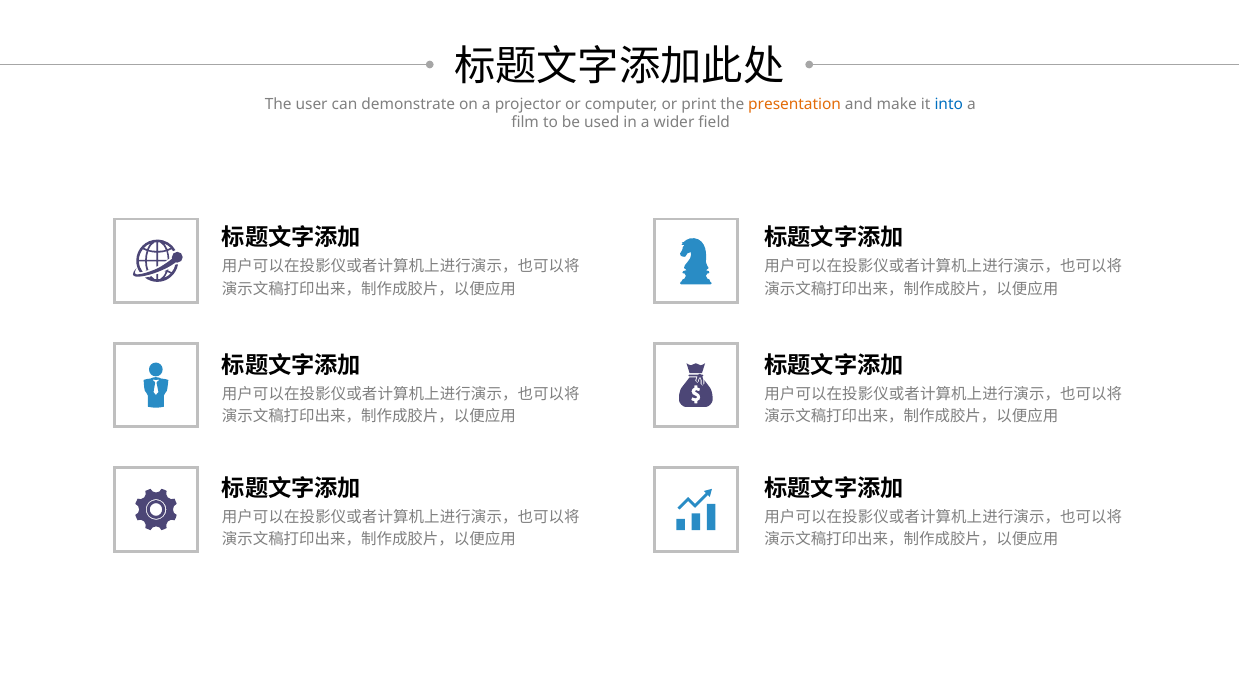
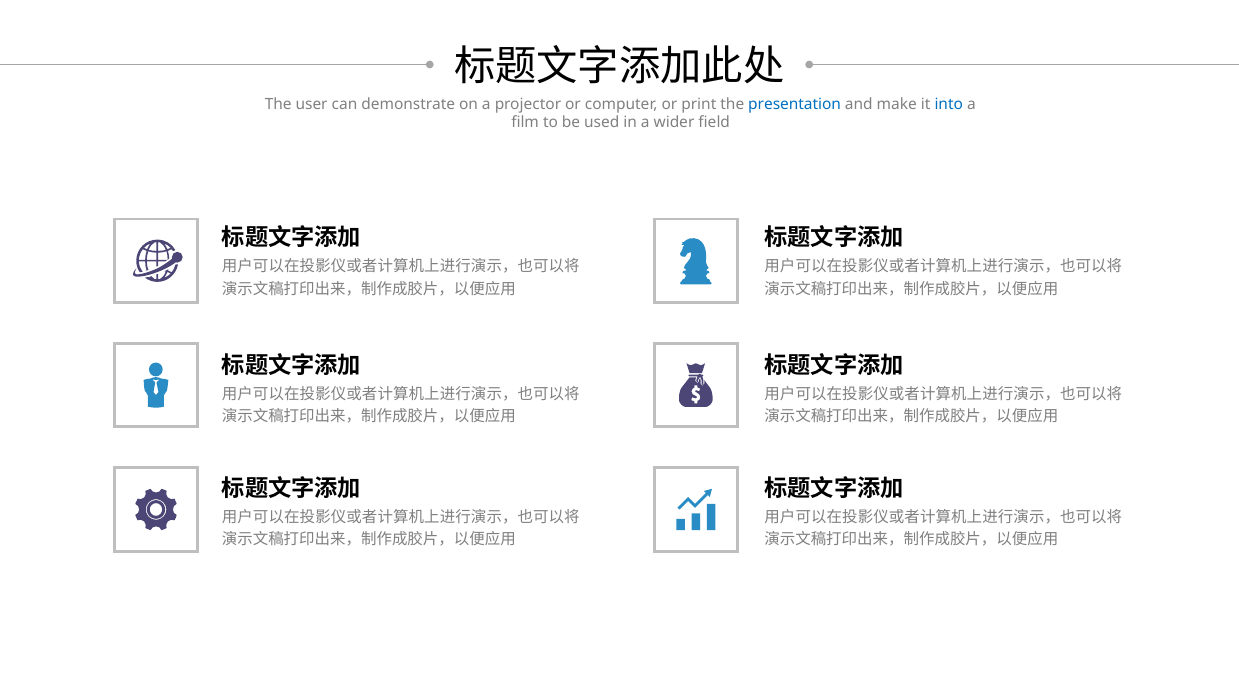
presentation colour: orange -> blue (795, 104)
